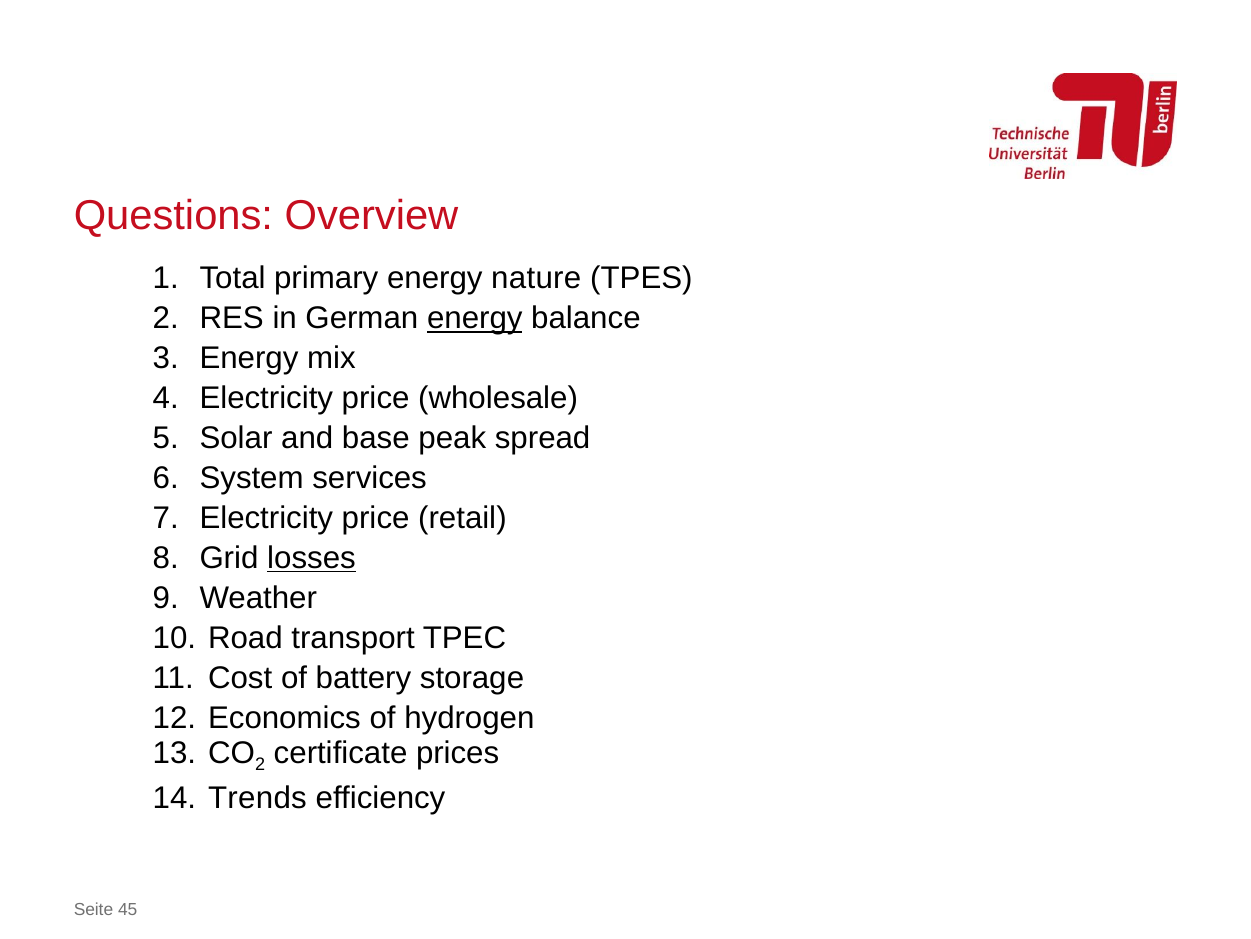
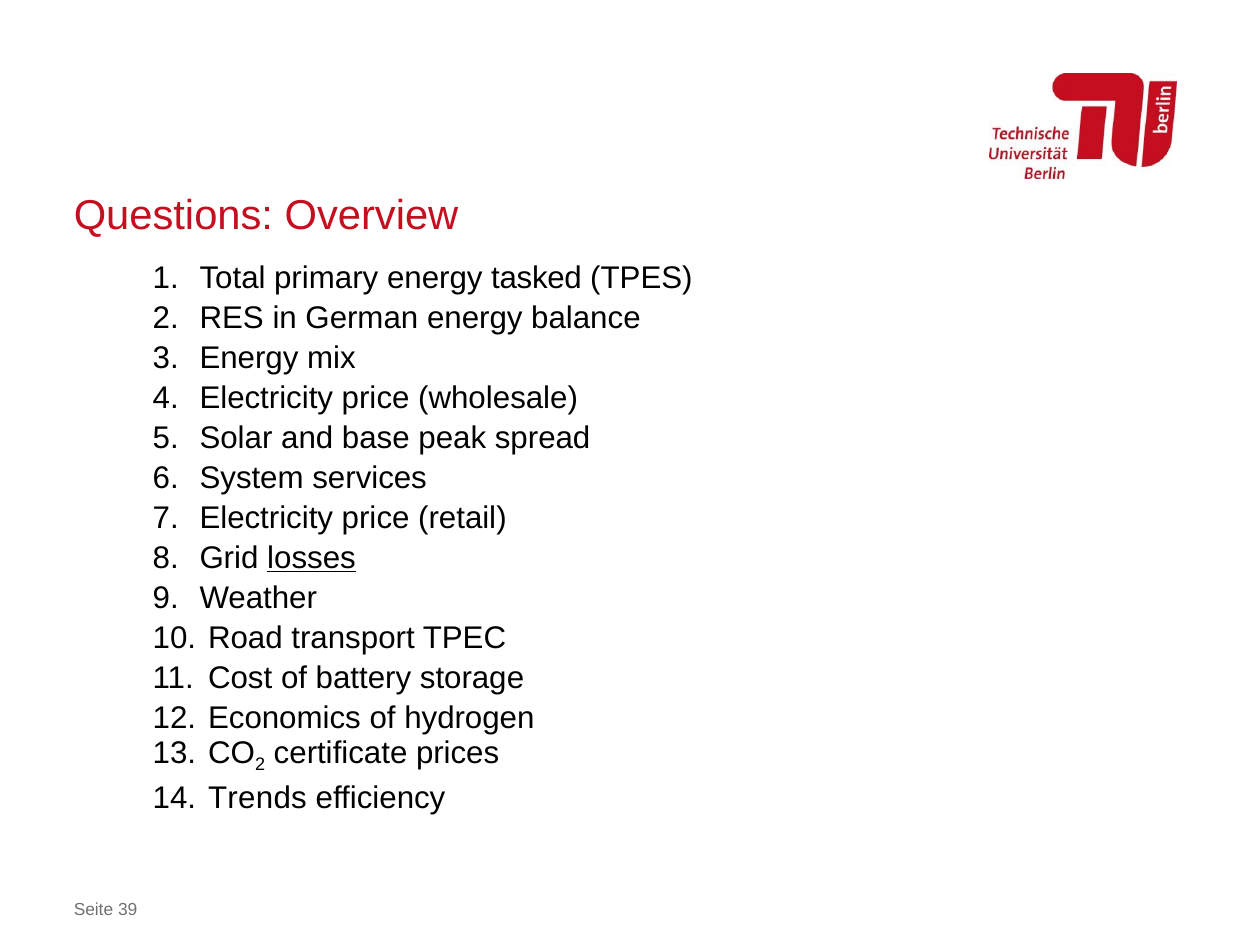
nature: nature -> tasked (537, 278)
energy underline: present -> none (475, 318)
45: 45 -> 39 (128, 909)
